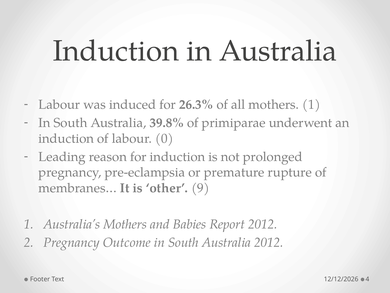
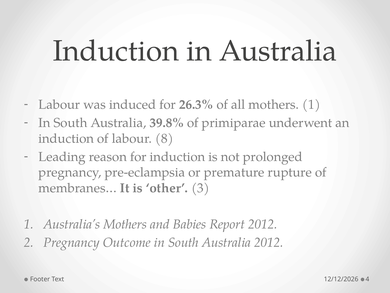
0: 0 -> 8 (164, 138)
9: 9 -> 3 (200, 188)
